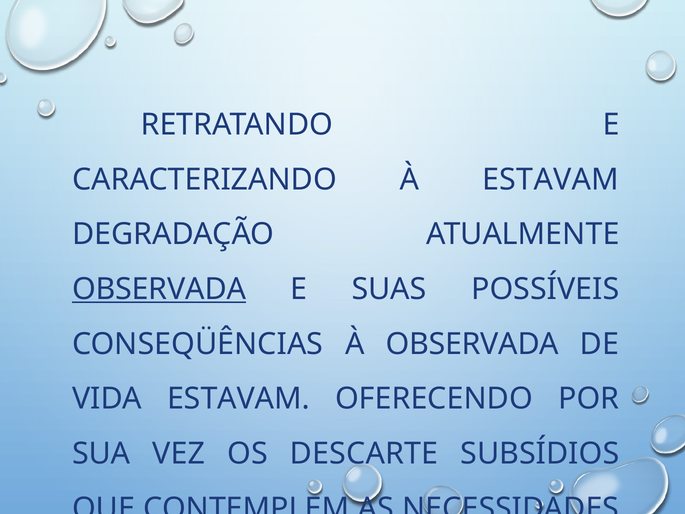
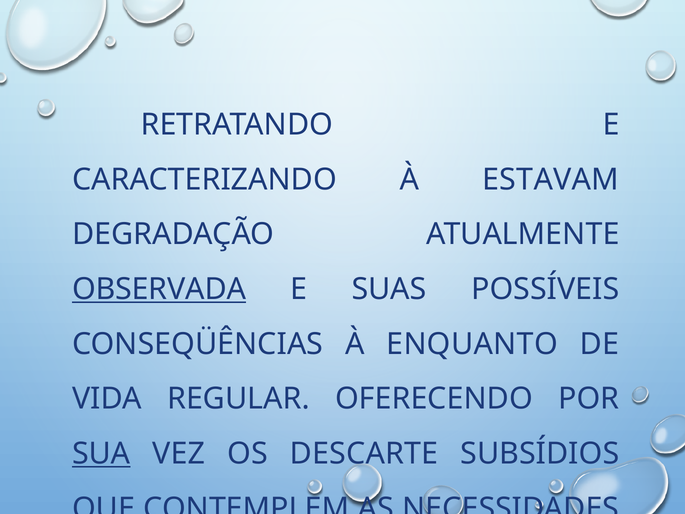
À OBSERVADA: OBSERVADA -> ENQUANTO (472, 344)
VIDA ESTAVAM: ESTAVAM -> REGULAR (238, 399)
SUA underline: none -> present (101, 453)
